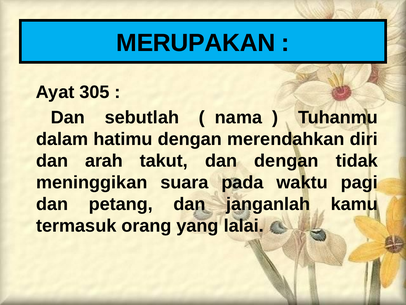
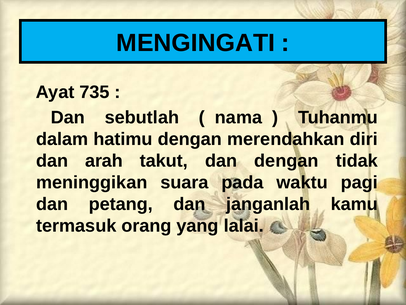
MERUPAKAN: MERUPAKAN -> MENGINGATI (196, 43)
305: 305 -> 735 (94, 92)
